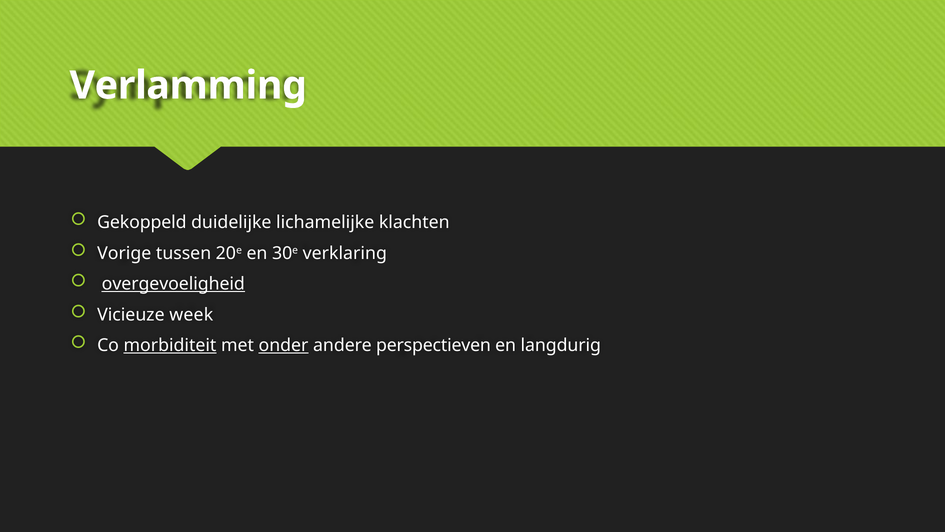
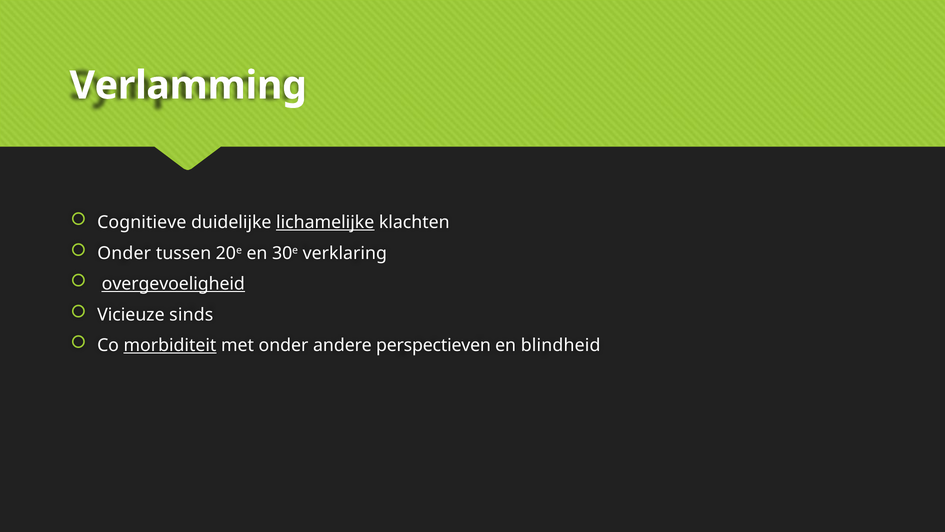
Gekoppeld: Gekoppeld -> Cognitieve (142, 222)
lichamelijke underline: none -> present (325, 222)
Vorige: Vorige -> Onder (124, 253)
week: week -> sinds (191, 314)
onder underline: present -> none (284, 345)
langdurig: langdurig -> blindheid (561, 345)
